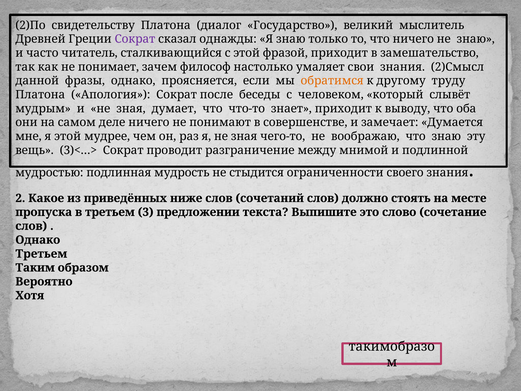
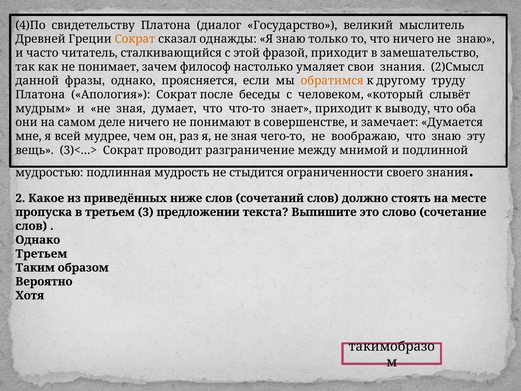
2)По: 2)По -> 4)По (30, 25)
Сократ colour: purple -> orange (135, 39)
я этой: этой -> всей (68, 136)
